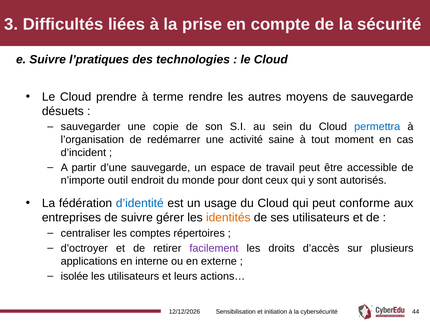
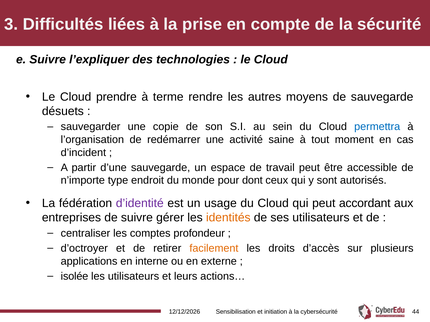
l’pratiques: l’pratiques -> l’expliquer (99, 60)
outil: outil -> type (118, 181)
d’identité colour: blue -> purple (140, 204)
conforme: conforme -> accordant (365, 204)
répertoires: répertoires -> profondeur (199, 234)
facilement colour: purple -> orange (214, 249)
